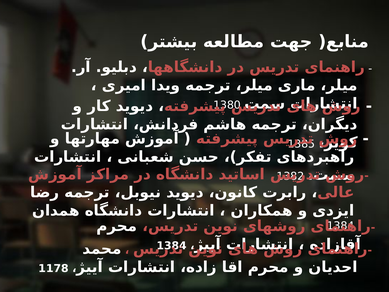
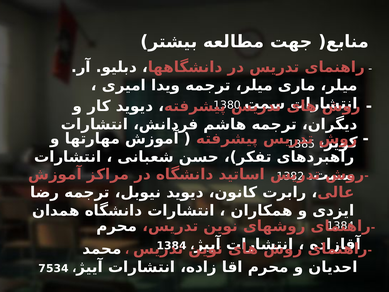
1178: 1178 -> 7534 (54, 268)
